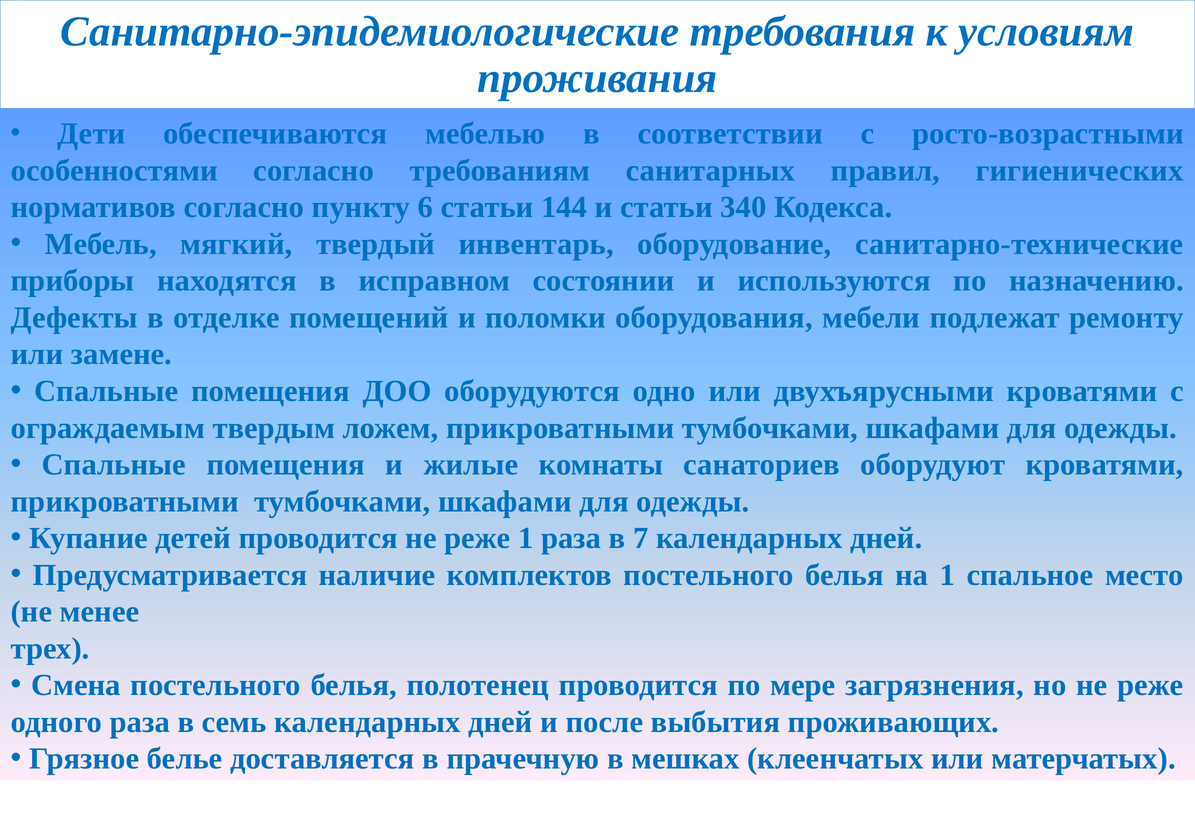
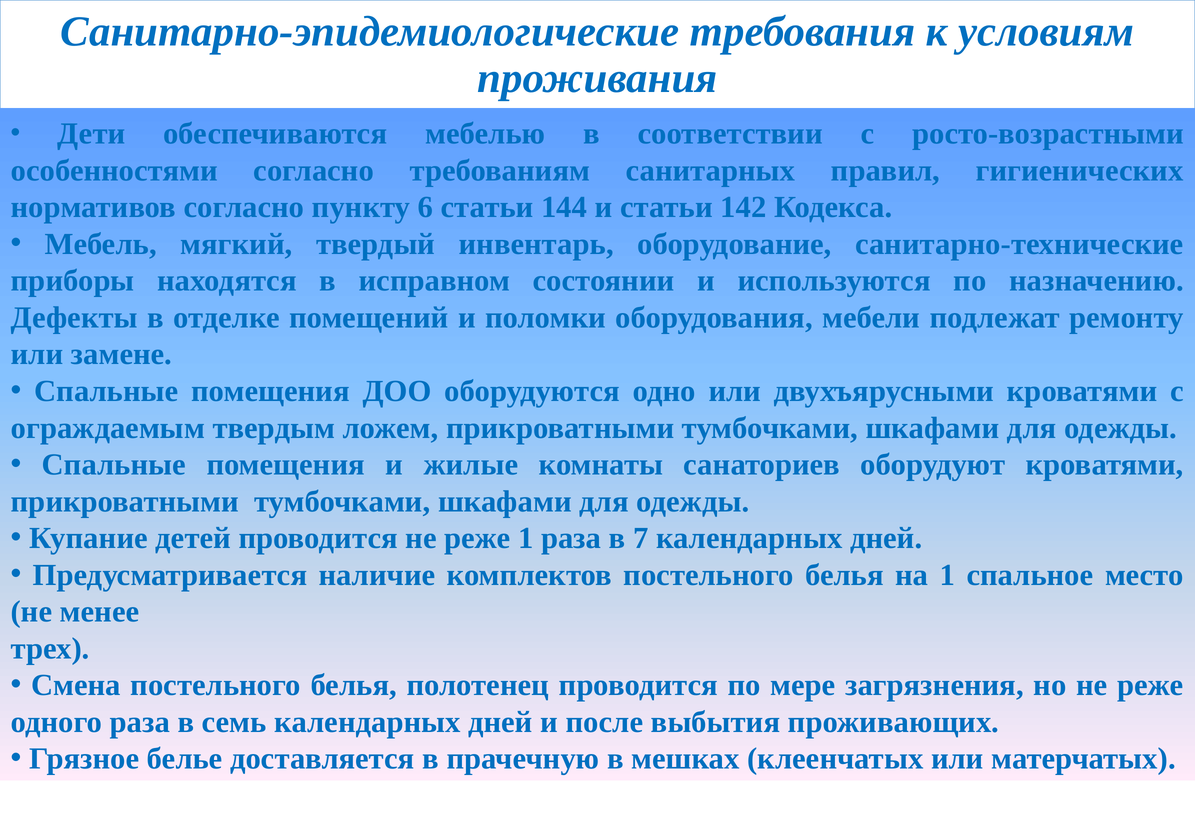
340: 340 -> 142 (743, 207)
